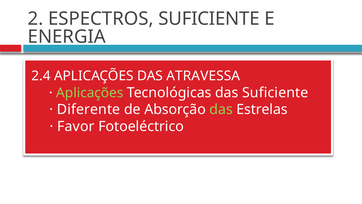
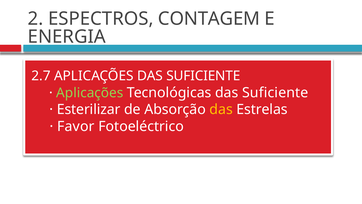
ESPECTROS SUFICIENTE: SUFICIENTE -> CONTAGEM (209, 19)
2.4: 2.4 -> 2.7 (41, 76)
APLICAÇÕES DAS ATRAVESSA: ATRAVESSA -> SUFICIENTE (203, 76)
Diferente: Diferente -> Esterilizar (89, 109)
das colour: light green -> yellow (221, 109)
